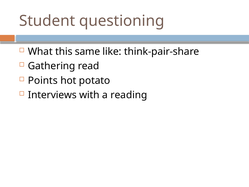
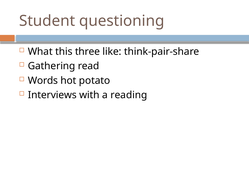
same: same -> three (88, 52)
Points: Points -> Words (43, 80)
